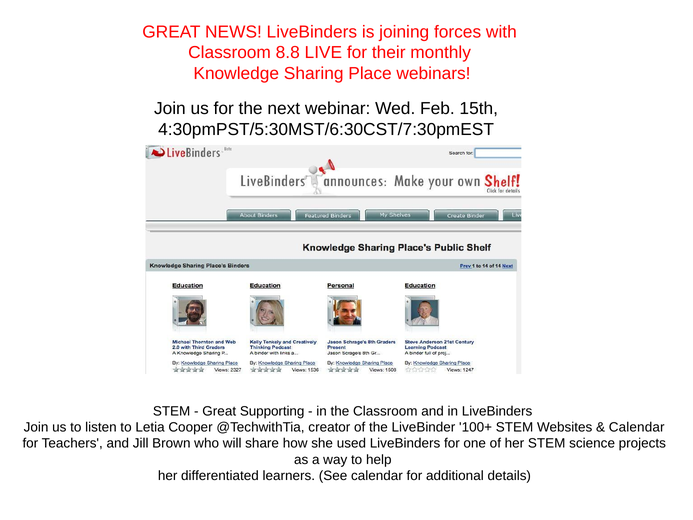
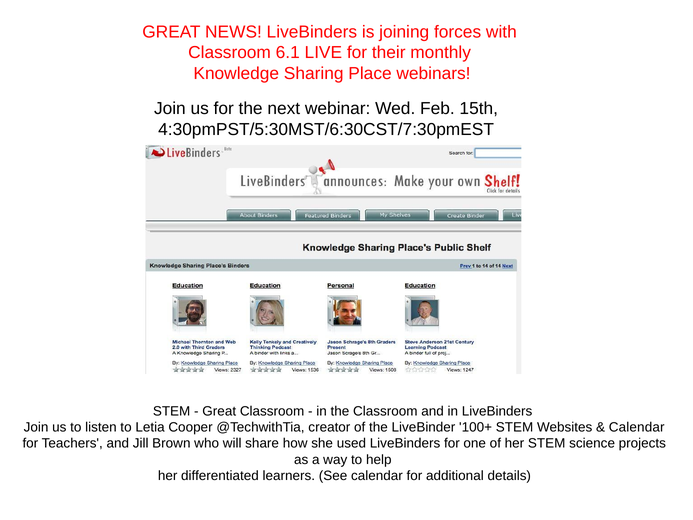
8.8: 8.8 -> 6.1 (288, 53)
Great Supporting: Supporting -> Classroom (272, 411)
